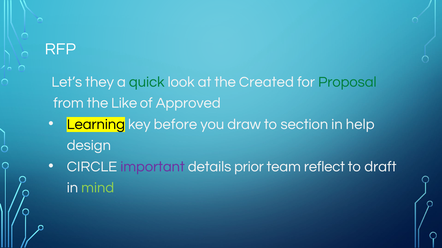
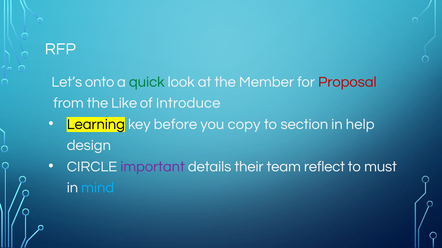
they: they -> onto (100, 82)
Created: Created -> Member (266, 82)
Proposal colour: green -> red (347, 82)
Approved: Approved -> Introduce (188, 103)
draw: draw -> copy (244, 124)
prior: prior -> their (249, 167)
draft: draft -> must (381, 167)
mind colour: light green -> light blue (98, 188)
